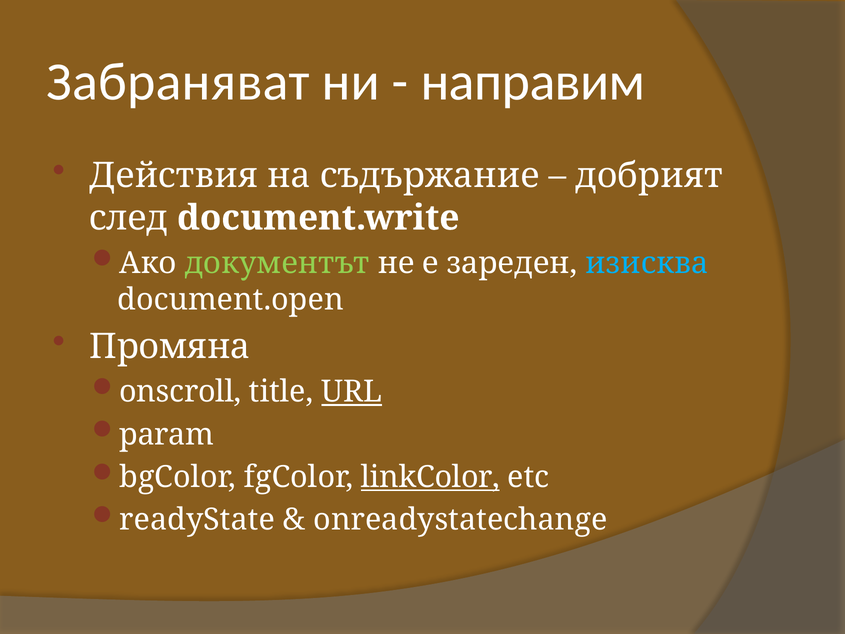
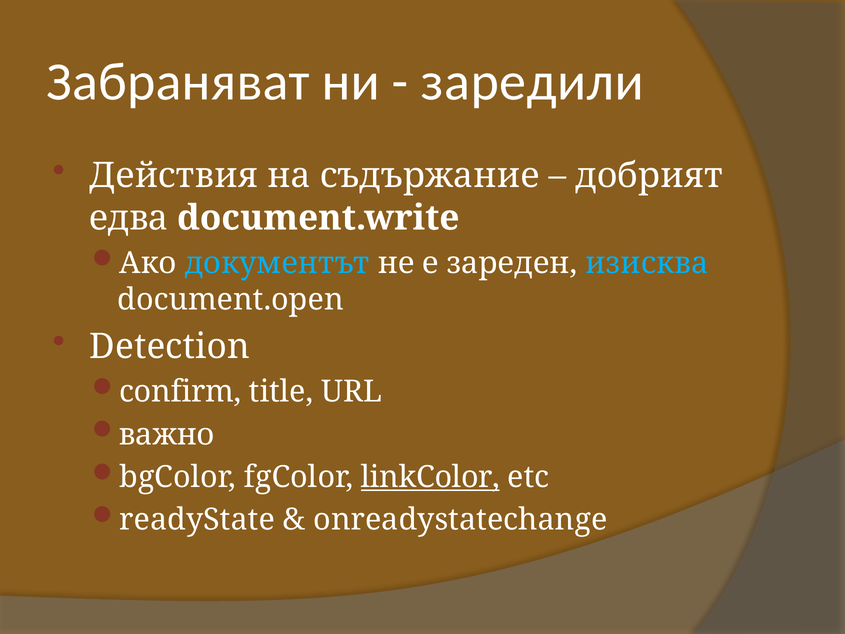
направим: направим -> заредили (532, 82)
след: след -> едва (129, 218)
документът colour: light green -> light blue (277, 263)
Промяна: Промяна -> Detection (170, 346)
onscroll: onscroll -> confirm (180, 392)
URL underline: present -> none (352, 392)
param: param -> важно (167, 434)
